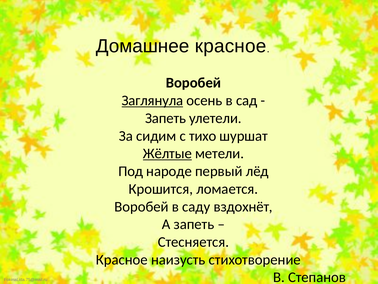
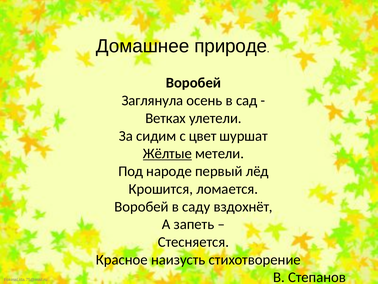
Домашнее красное: красное -> природе (231, 46)
Заглянула underline: present -> none (152, 100)
Запеть: Запеть -> Ветках (166, 118)
тихо: тихо -> цвет (203, 136)
